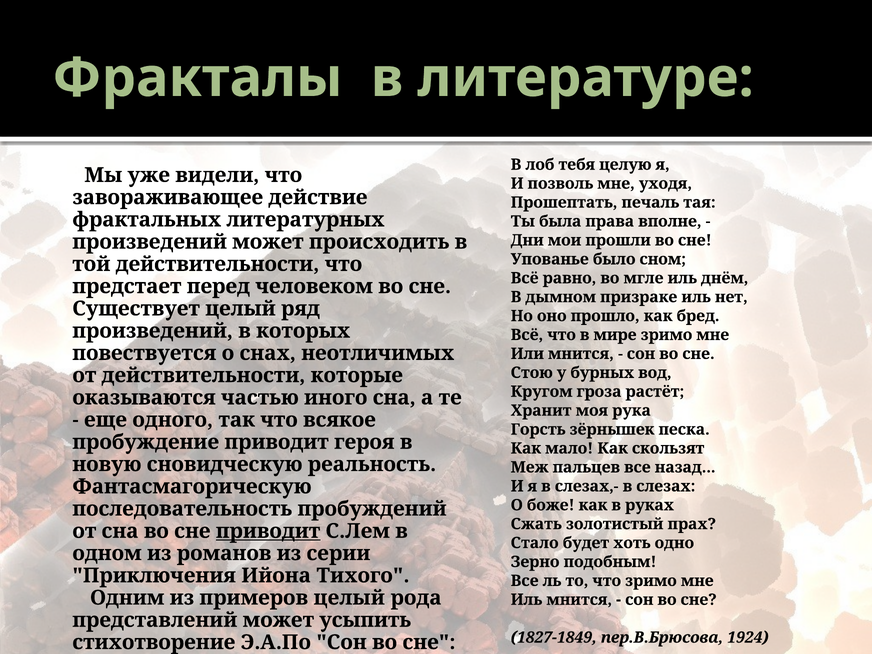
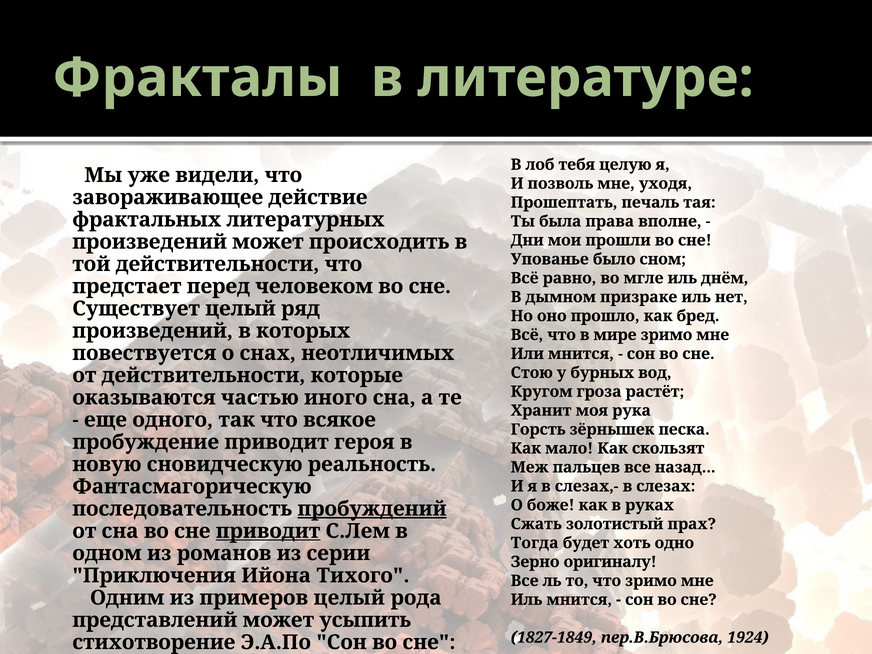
пробуждений underline: none -> present (372, 509)
Стало: Стало -> Тогда (535, 543)
подобным: подобным -> оригиналу (610, 562)
